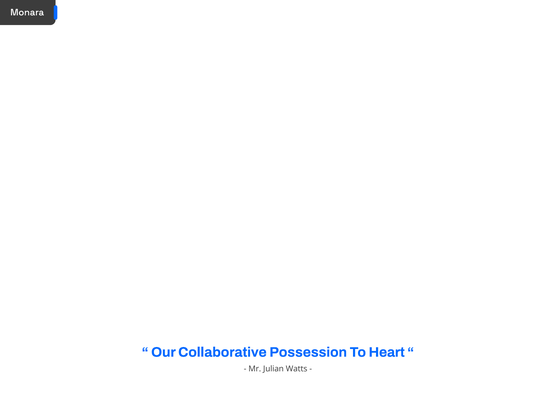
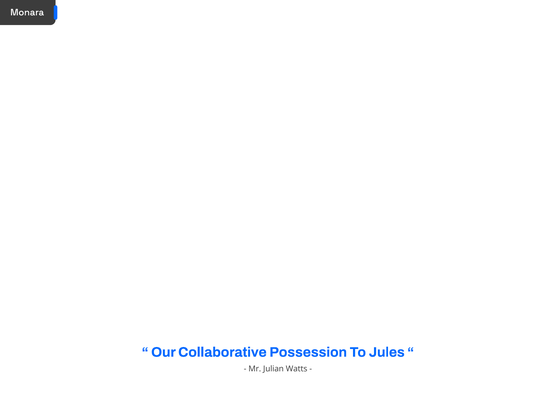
Heart: Heart -> Jules (387, 352)
